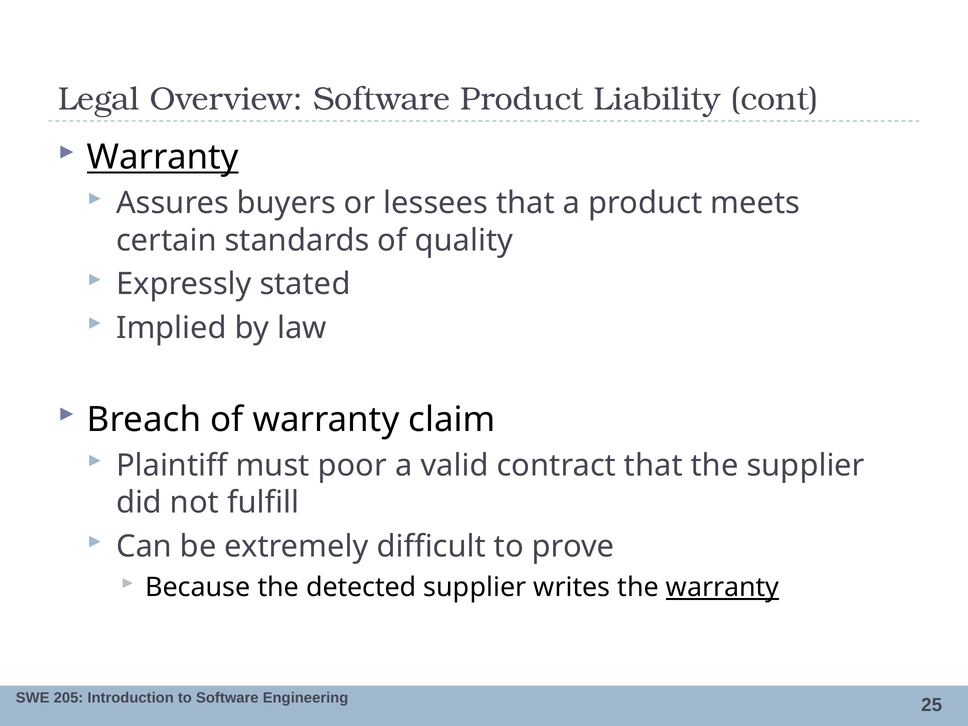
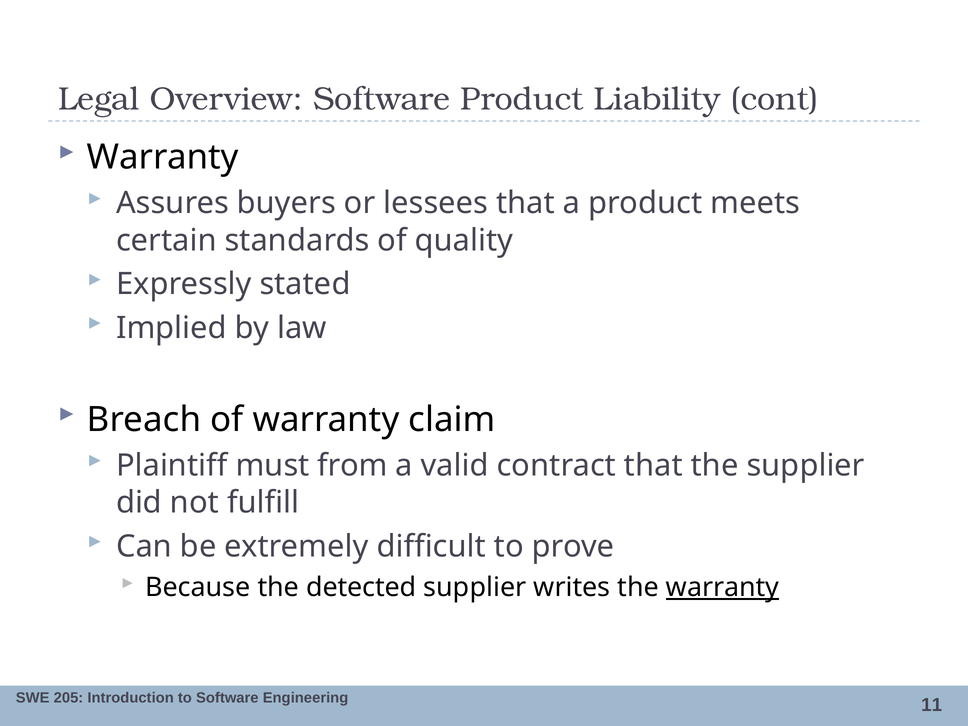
Warranty underline: present -> none (163, 157)
poor: poor -> from (353, 465)
25: 25 -> 11 (932, 705)
